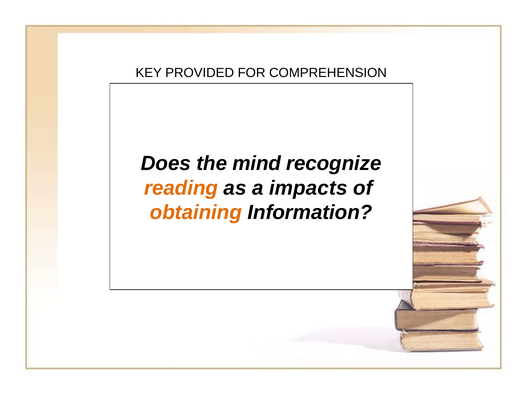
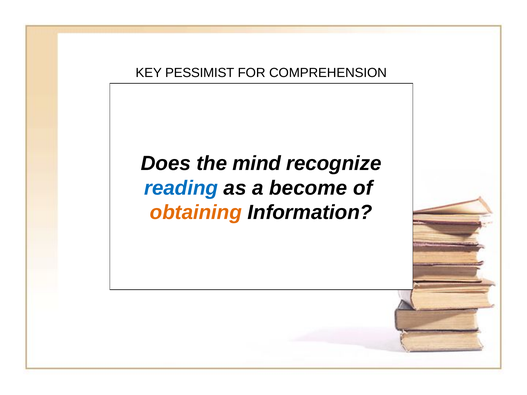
PROVIDED: PROVIDED -> PESSIMIST (200, 73)
reading colour: orange -> blue (181, 188)
impacts: impacts -> become (308, 188)
